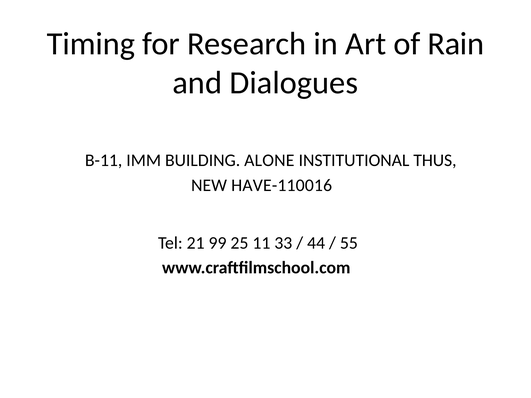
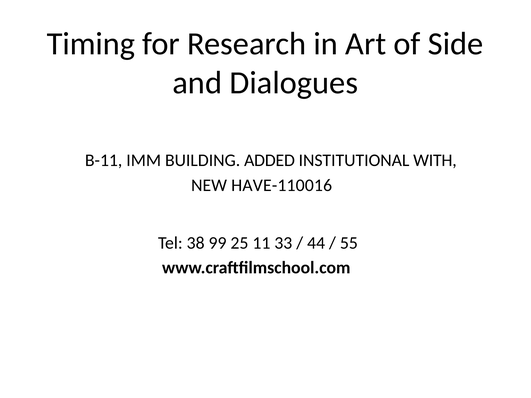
Rain: Rain -> Side (456, 44)
ALONE: ALONE -> ADDED (270, 161)
THUS: THUS -> WITH (435, 161)
21: 21 -> 38 (196, 243)
